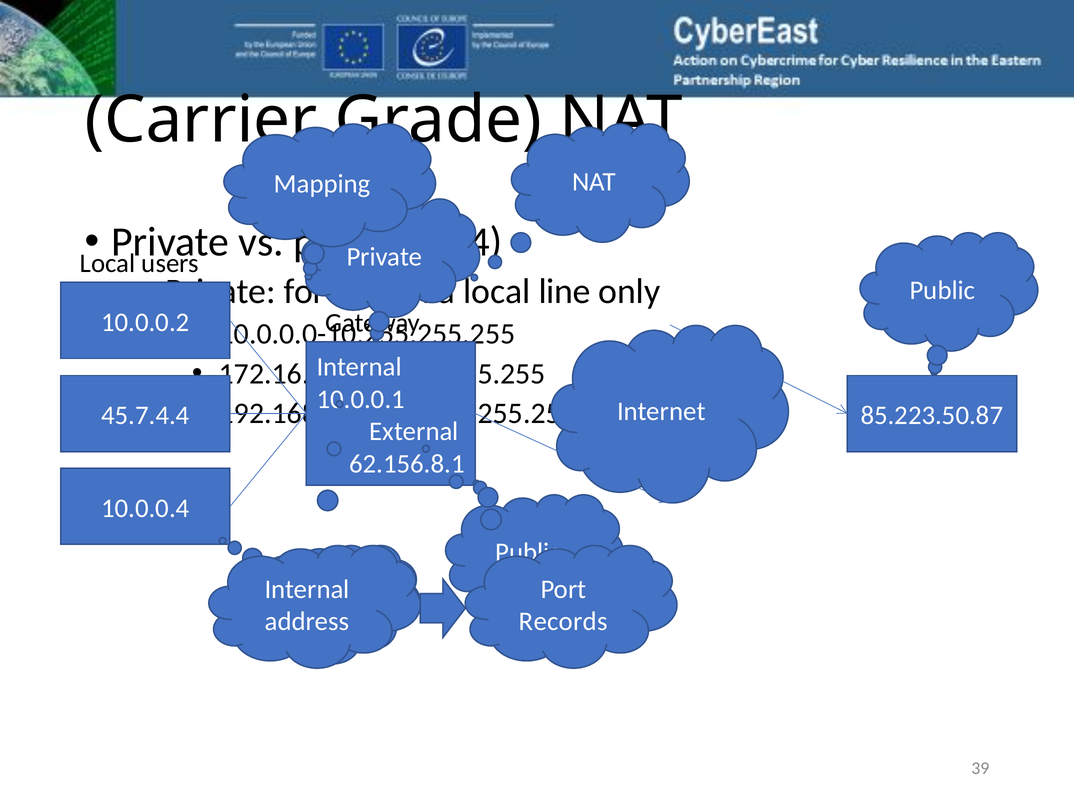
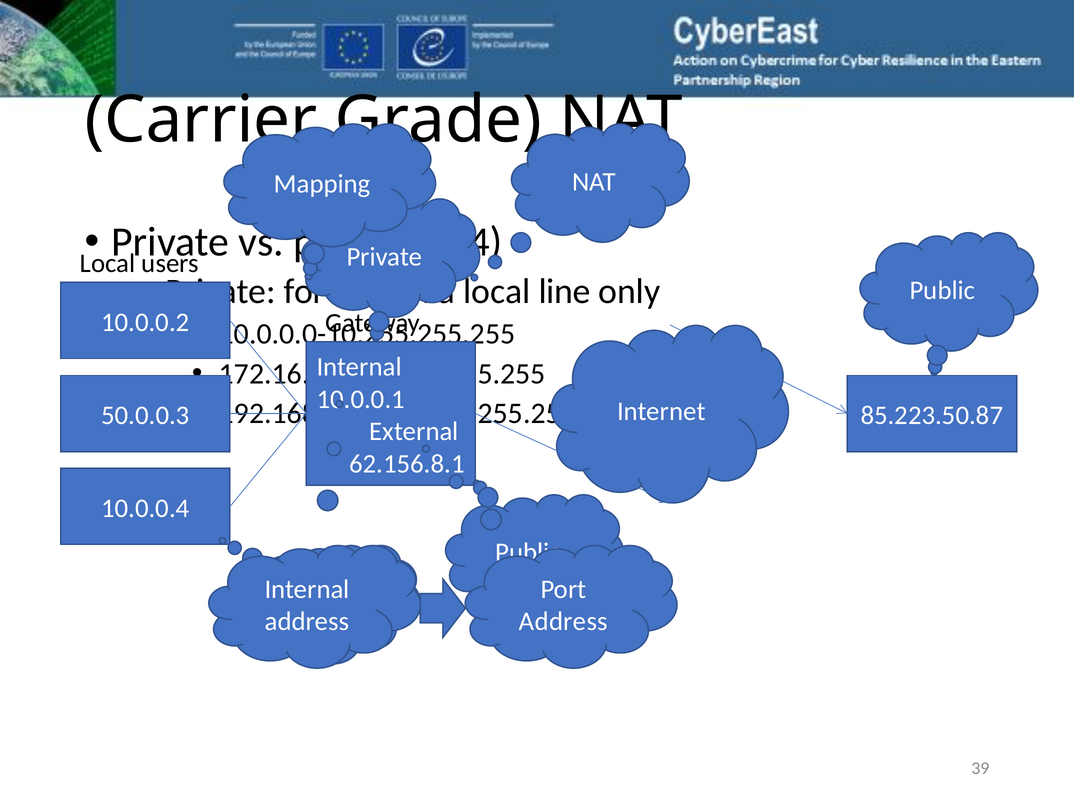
45.7.4.4: 45.7.4.4 -> 50.0.0.3 (145, 416)
Records: Records -> Address (563, 622)
